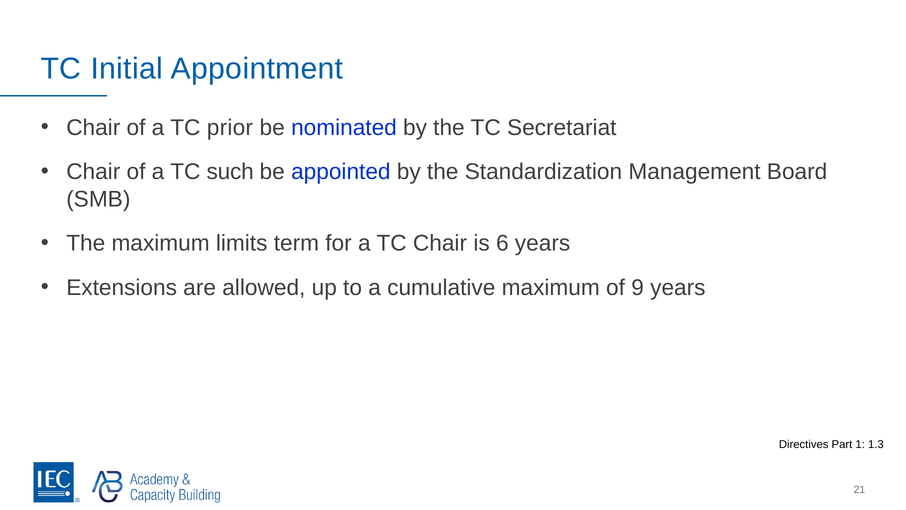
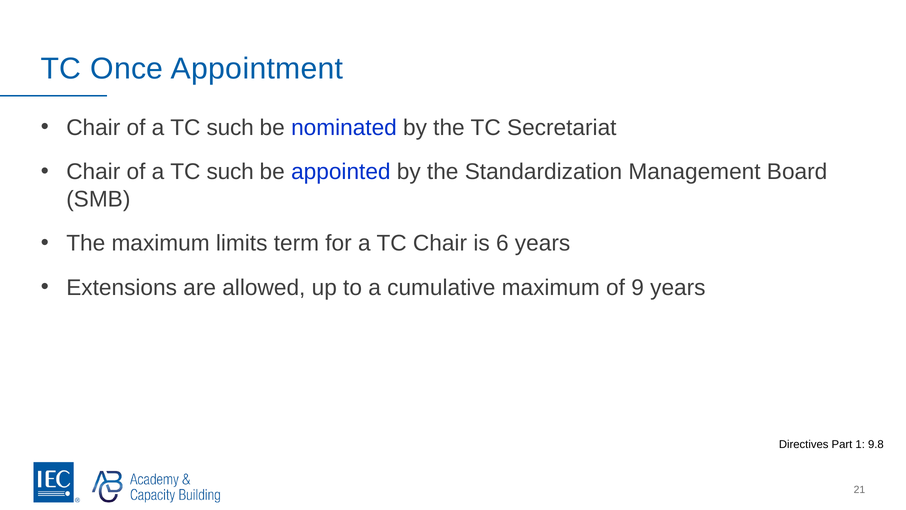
Initial: Initial -> Once (127, 69)
prior: prior -> such (230, 128)
1.3: 1.3 -> 9.8 (876, 444)
